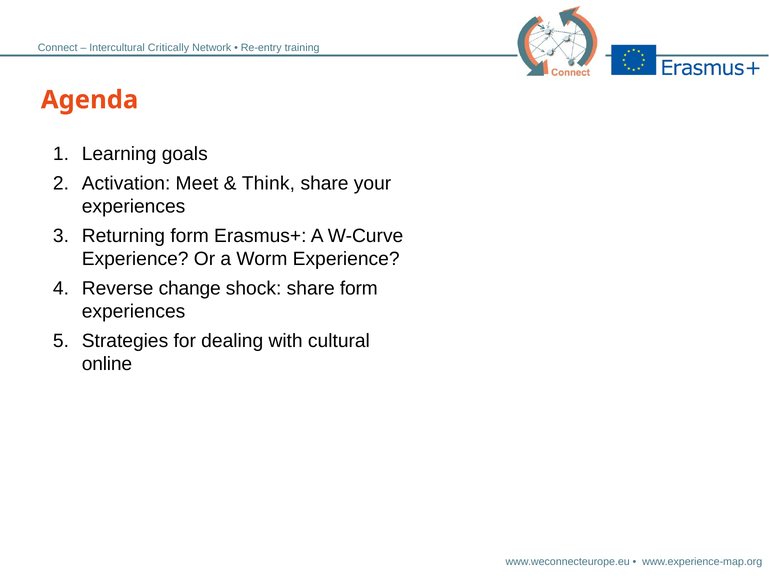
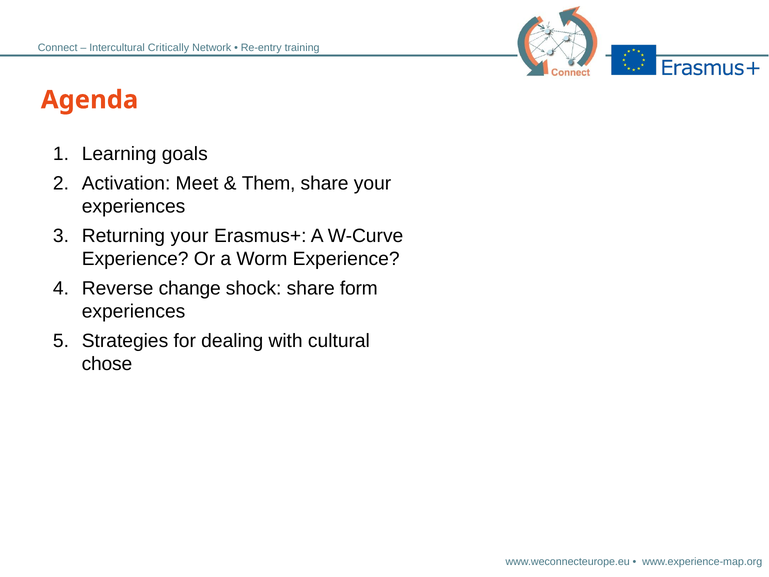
Think: Think -> Them (269, 183)
Returning form: form -> your (190, 236)
online: online -> chose (107, 364)
